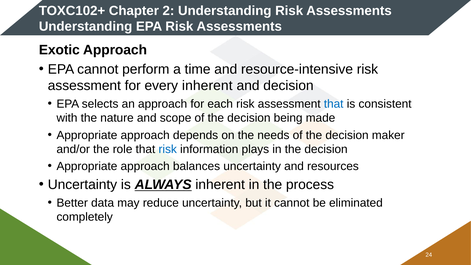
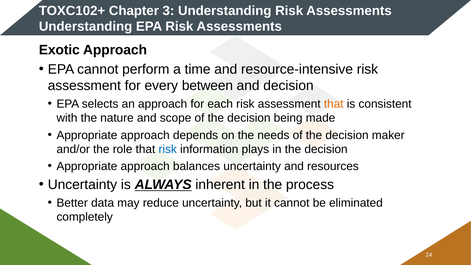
2: 2 -> 3 (168, 11)
every inherent: inherent -> between (207, 86)
that colour: blue -> orange (334, 104)
